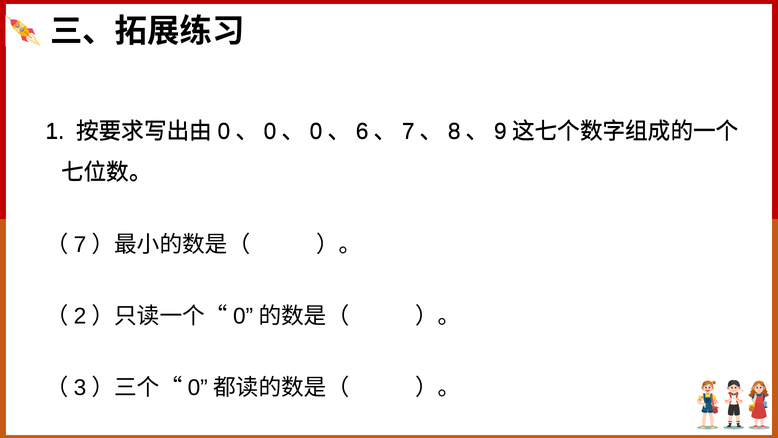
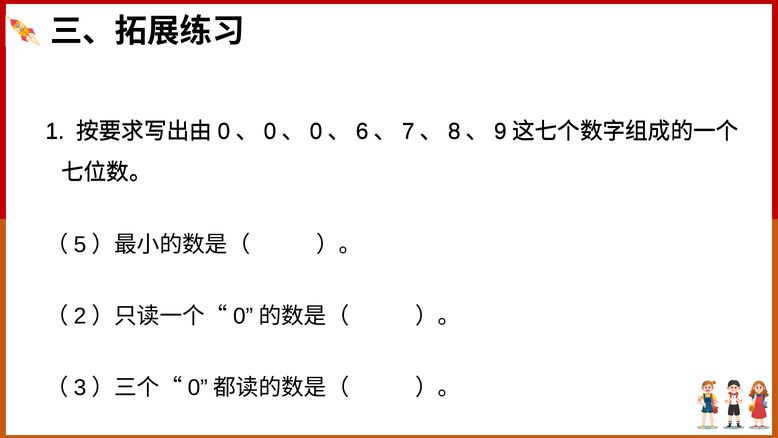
7: 7 -> 5 (80, 244)
